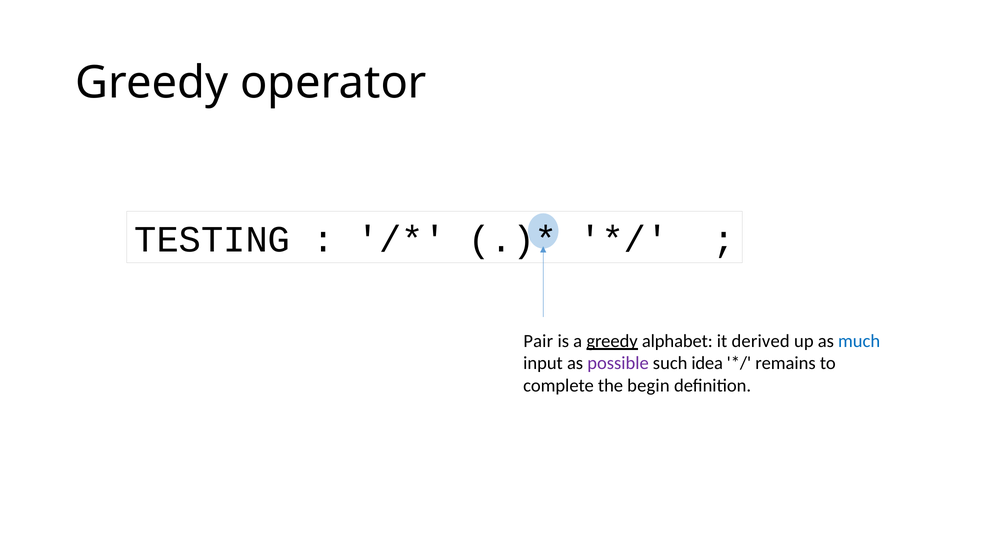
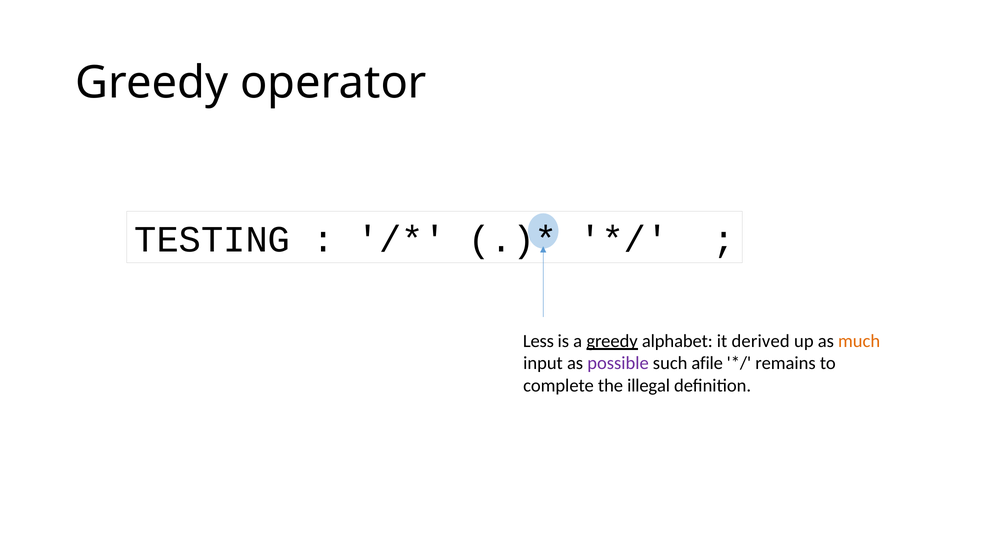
Pair: Pair -> Less (538, 341)
much colour: blue -> orange (859, 341)
idea: idea -> afile (707, 363)
begin: begin -> illegal (649, 386)
